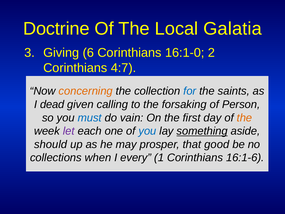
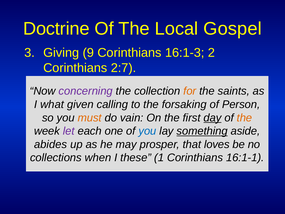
Galatia: Galatia -> Gospel (233, 29)
6: 6 -> 9 (88, 53)
16:1-0: 16:1-0 -> 16:1-3 (185, 53)
4:7: 4:7 -> 2:7 (123, 68)
concerning colour: orange -> purple (86, 91)
for colour: blue -> orange (190, 91)
dead: dead -> what (52, 104)
must colour: blue -> orange (90, 118)
day underline: none -> present (212, 118)
should: should -> abides (51, 144)
good: good -> loves (217, 144)
every: every -> these (136, 158)
16:1-6: 16:1-6 -> 16:1-1 (245, 158)
